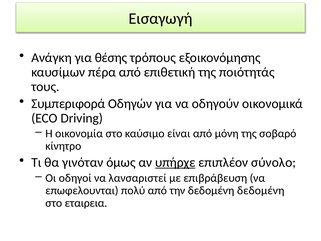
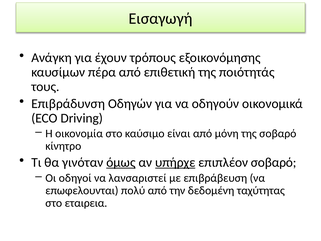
θέσης: θέσης -> έχουν (111, 58)
Συμπεριφορά: Συμπεριφορά -> Επιβράδυνση (68, 104)
όμως underline: none -> present (121, 162)
επιπλέον σύνολο: σύνολο -> σοβαρό (274, 162)
δεδομένη δεδομένη: δεδομένη -> ταχύτητας (261, 190)
